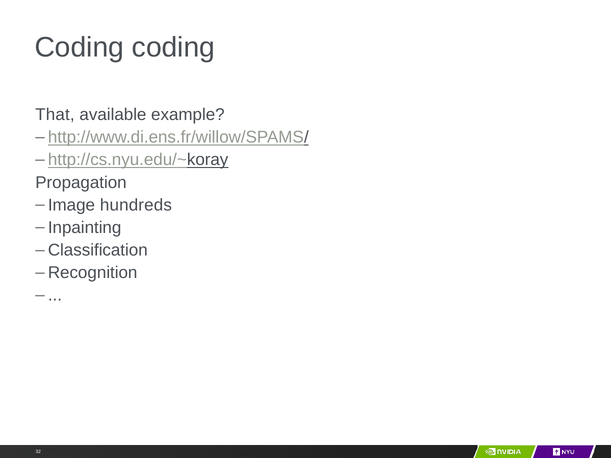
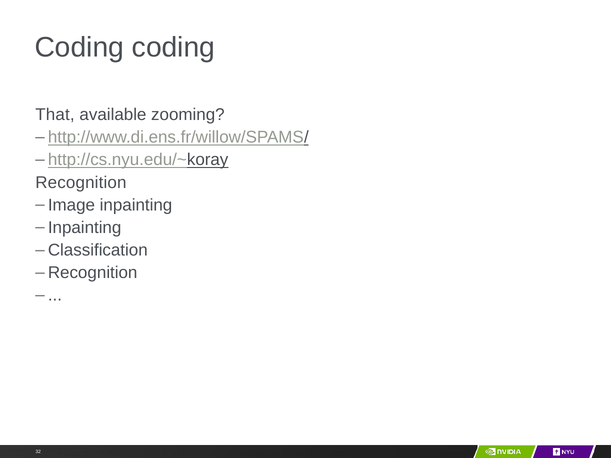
example: example -> zooming (188, 115)
Propagation: Propagation -> Recognition (81, 183)
Image hundreds: hundreds -> inpainting (136, 205)
